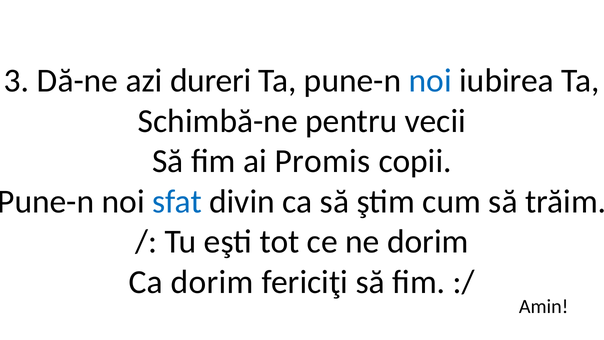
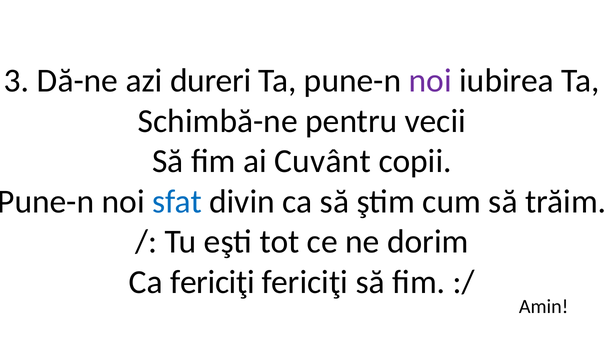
noi colour: blue -> purple (430, 81)
Promis: Promis -> Cuvânt (323, 161)
Ca dorim: dorim -> fericiţi (213, 282)
